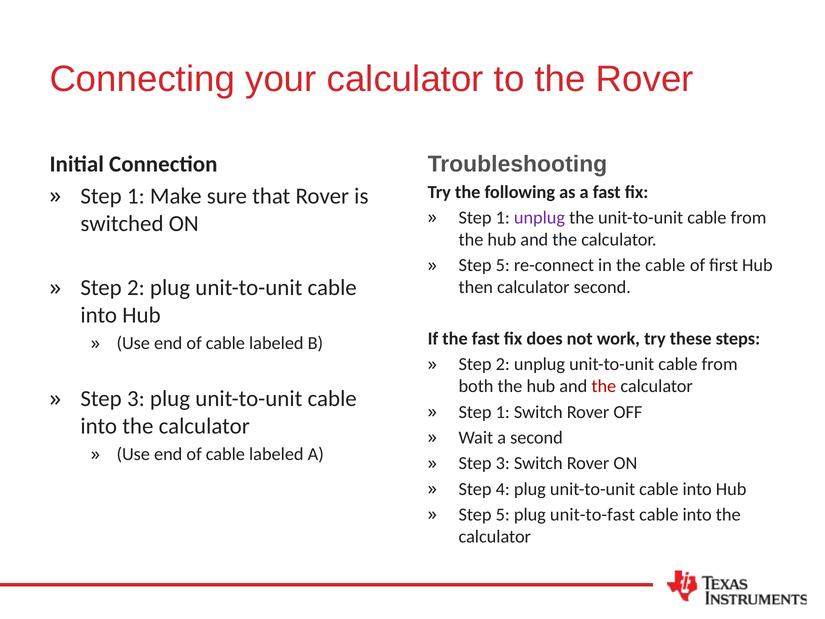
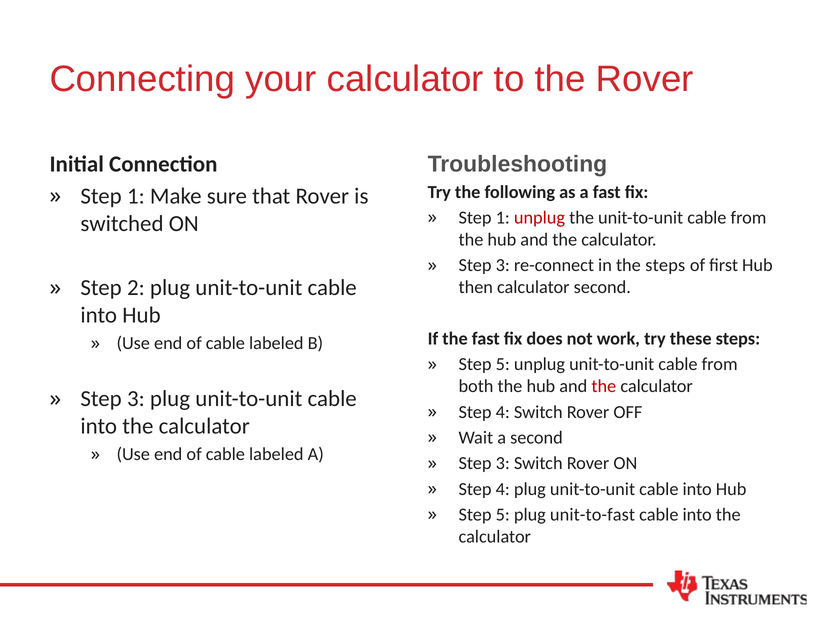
unplug colour: purple -> red (539, 218)
5: 5 -> 3 (503, 265)
the cable: cable -> steps (665, 265)
2: 2 -> 5 (503, 364)
1: 1 -> 4 (503, 412)
